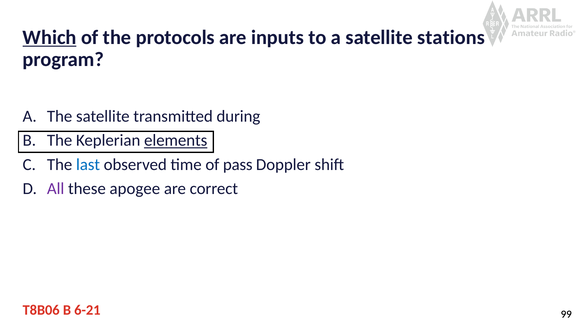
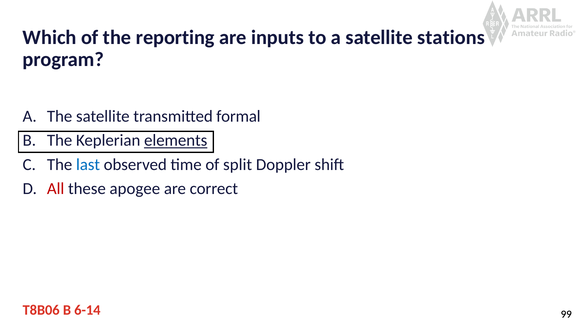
Which underline: present -> none (50, 37)
protocols: protocols -> reporting (175, 37)
during: during -> formal (238, 116)
pass: pass -> split (238, 165)
All colour: purple -> red (56, 189)
6-21: 6-21 -> 6-14 (87, 310)
